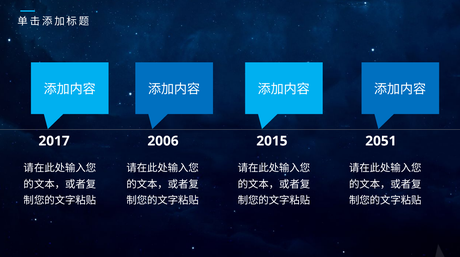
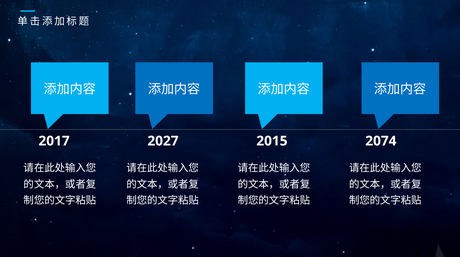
2006: 2006 -> 2027 (163, 141)
2051: 2051 -> 2074 (381, 141)
